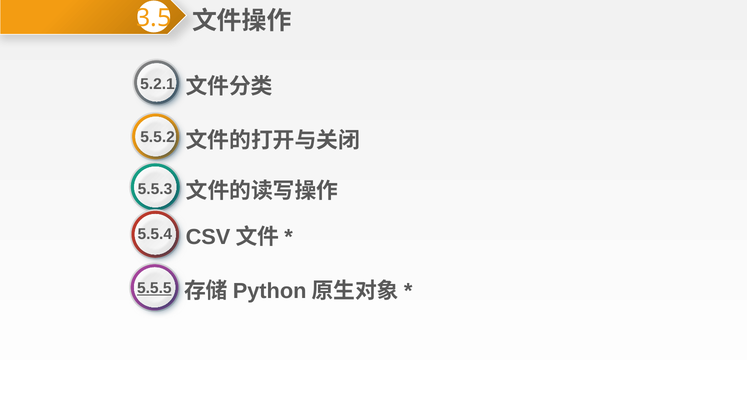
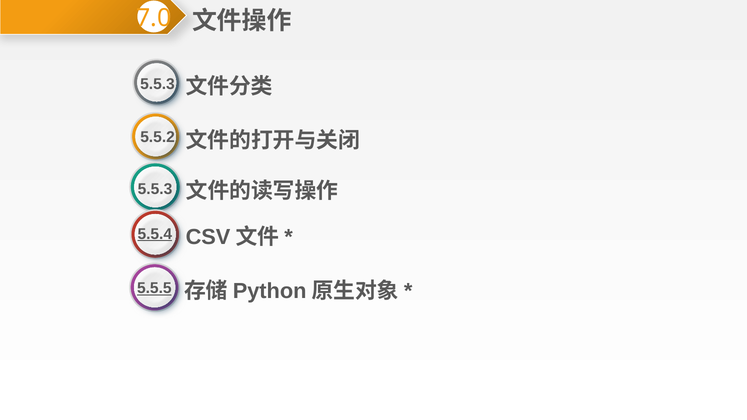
3.5: 3.5 -> 7.0 (154, 18)
5.2.1: 5.2.1 -> 5.5.3 (157, 84)
5.5.4 underline: none -> present (155, 234)
